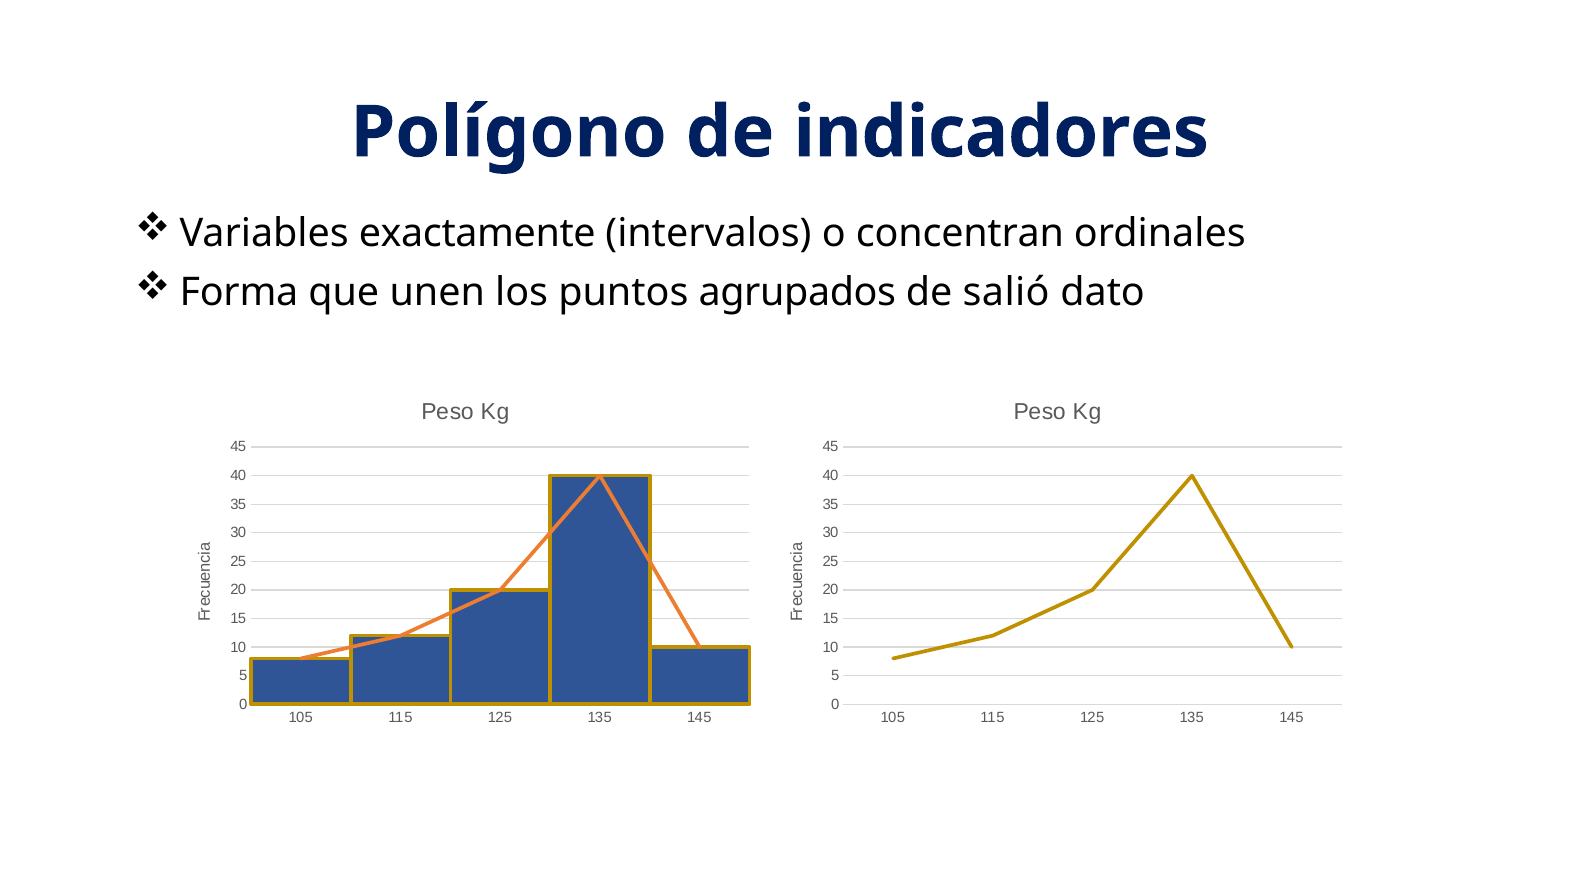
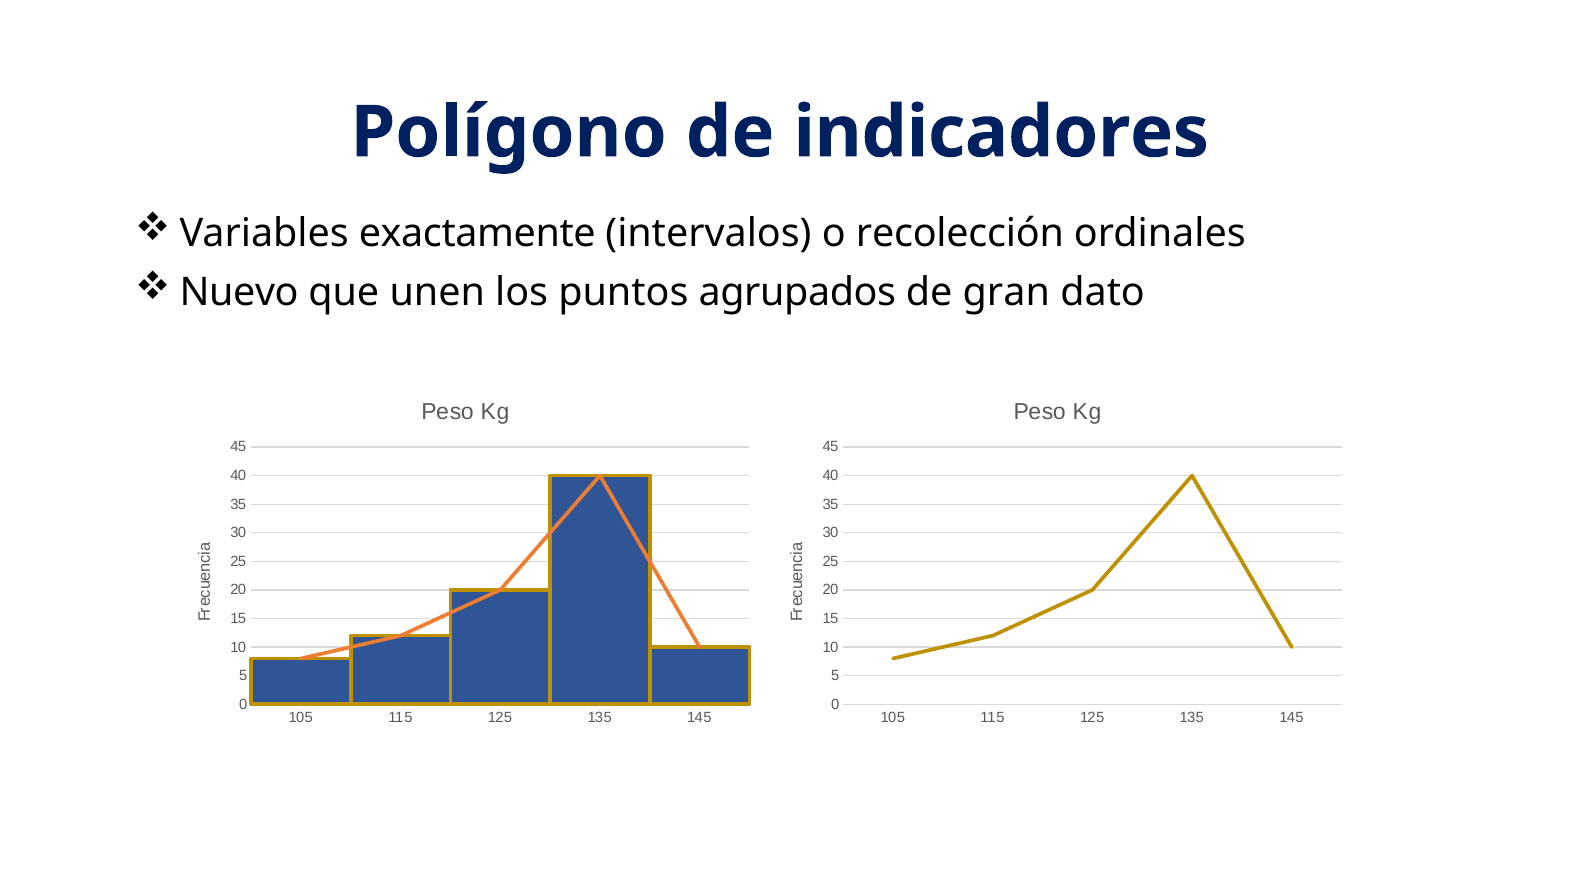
concentran: concentran -> recolección (960, 234)
Forma: Forma -> Nuevo (239, 293)
salió: salió -> gran (1006, 293)
